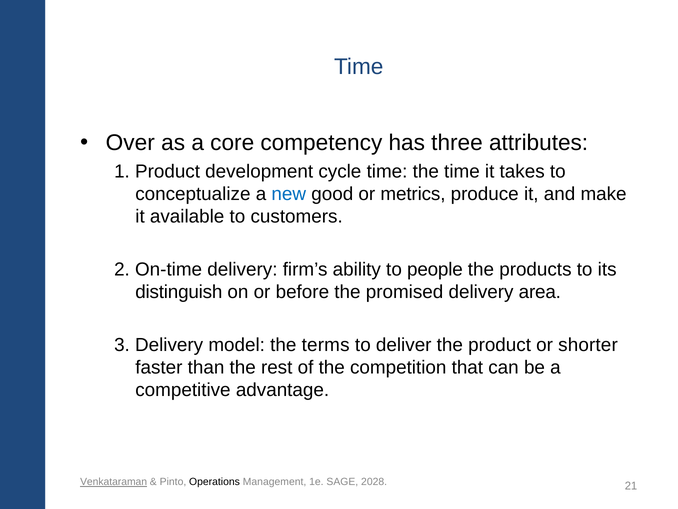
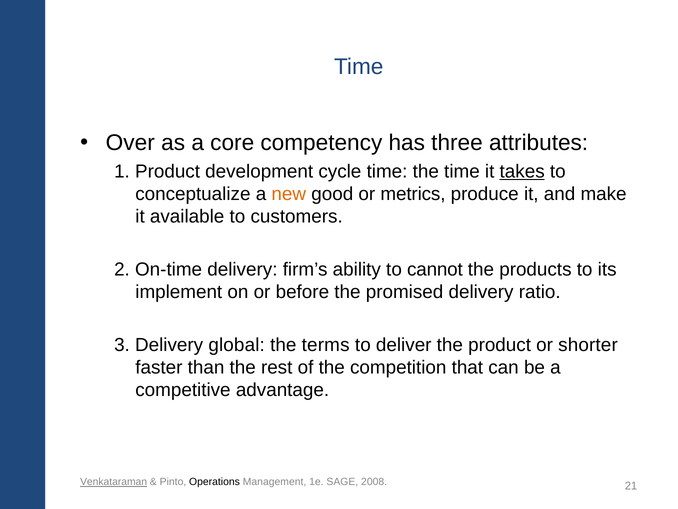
takes underline: none -> present (522, 171)
new colour: blue -> orange (289, 194)
people: people -> cannot (435, 269)
distinguish: distinguish -> implement (179, 292)
area: area -> ratio (540, 292)
model: model -> global (237, 345)
2028: 2028 -> 2008 (374, 482)
